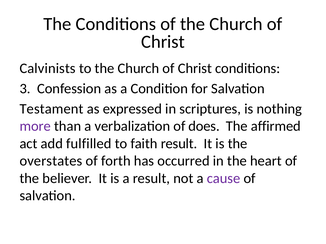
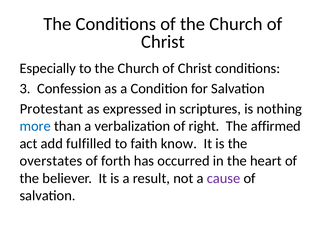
Calvinists: Calvinists -> Especially (48, 68)
Testament: Testament -> Protestant (52, 109)
more colour: purple -> blue (35, 126)
does: does -> right (204, 126)
faith result: result -> know (179, 144)
